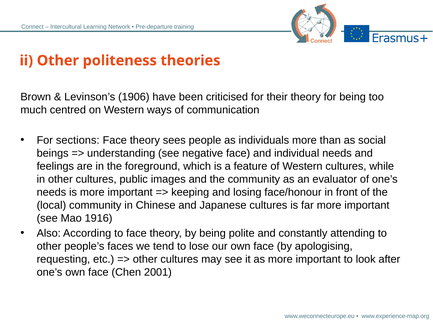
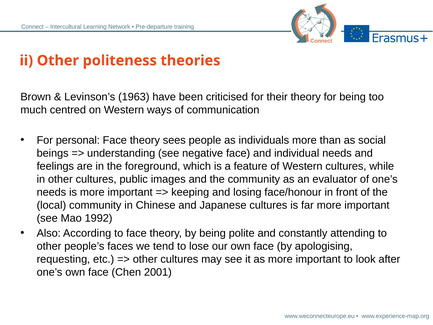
1906: 1906 -> 1963 (134, 97)
sections: sections -> personal (78, 140)
1916: 1916 -> 1992 (99, 218)
